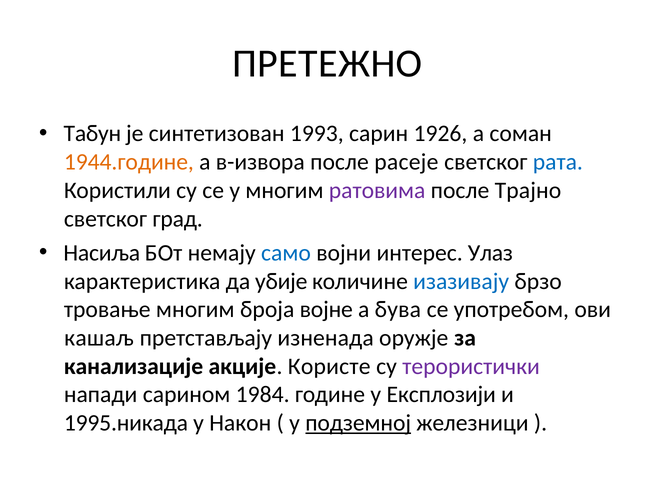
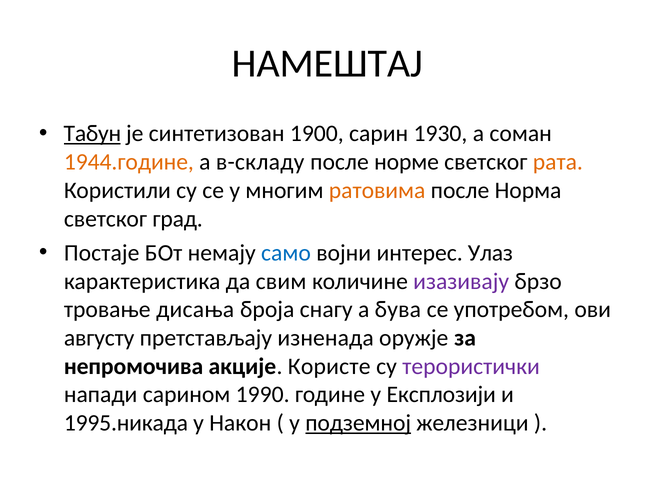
ПРЕТЕЖНО: ПРЕТЕЖНО -> НАМЕШТАЈ (327, 63)
Табун underline: none -> present (92, 134)
1993: 1993 -> 1900 (317, 134)
1926: 1926 -> 1930 (440, 134)
в-извора: в-извора -> в-складу (260, 162)
расеје: расеје -> норме (407, 162)
рата colour: blue -> orange (558, 162)
ратовима colour: purple -> orange (377, 190)
Трајно: Трајно -> Норма (528, 190)
Насиља: Насиља -> Постаје (102, 253)
убије: убије -> свим (281, 281)
изазивају colour: blue -> purple (461, 281)
тровање многим: многим -> дисања (195, 310)
војне: војне -> снагу (326, 310)
кашаљ: кашаљ -> августу (99, 338)
канализације: канализације -> непромочива (134, 367)
1984: 1984 -> 1990 (263, 395)
